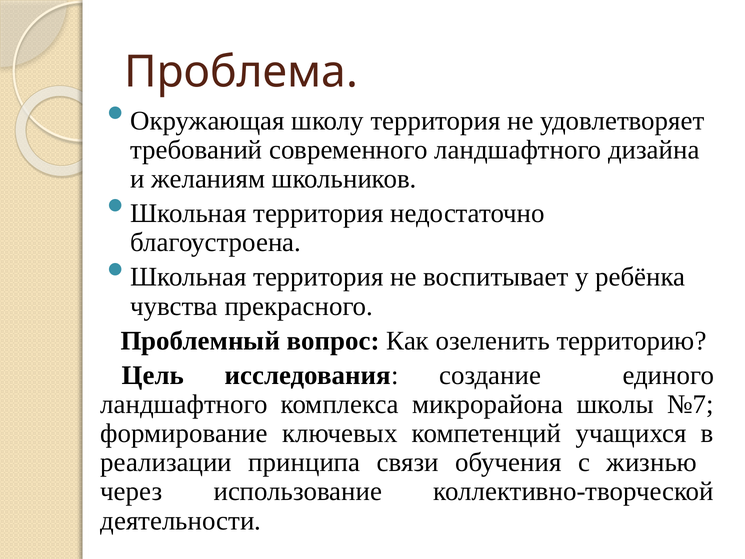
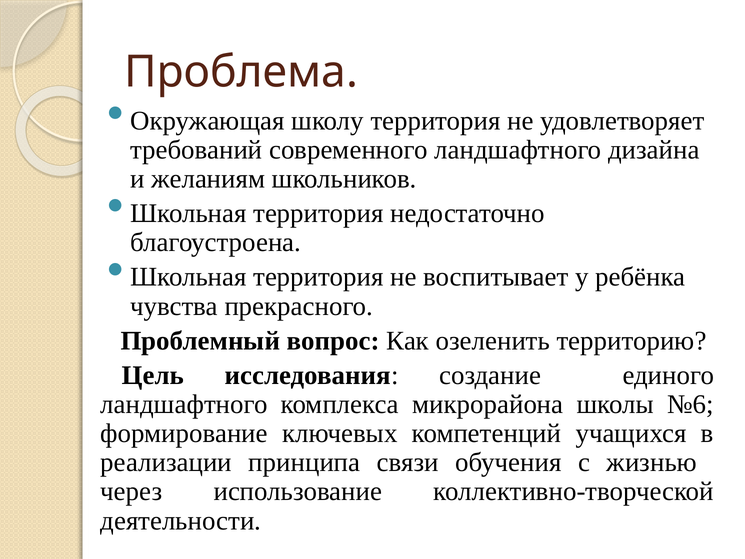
№7: №7 -> №6 (690, 404)
